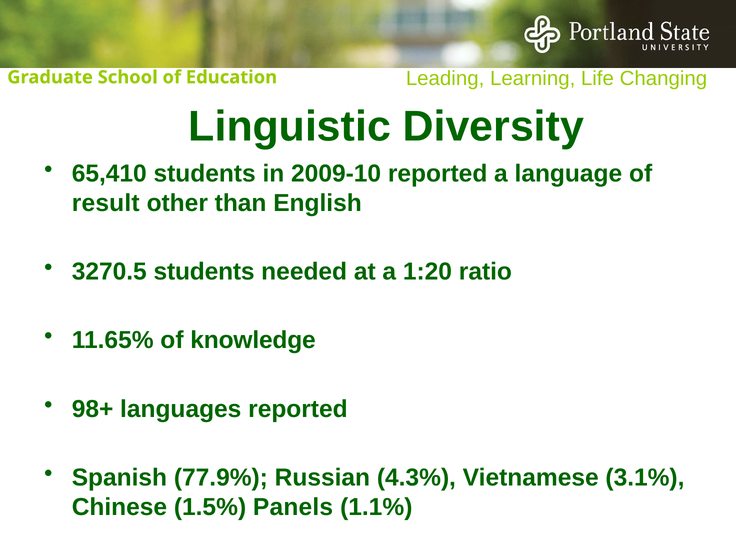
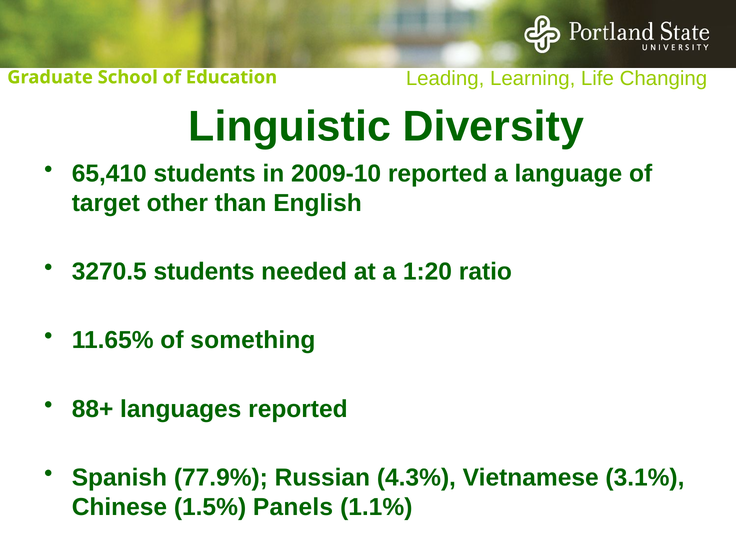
result: result -> target (106, 203)
knowledge: knowledge -> something (253, 340)
98+: 98+ -> 88+ (93, 409)
